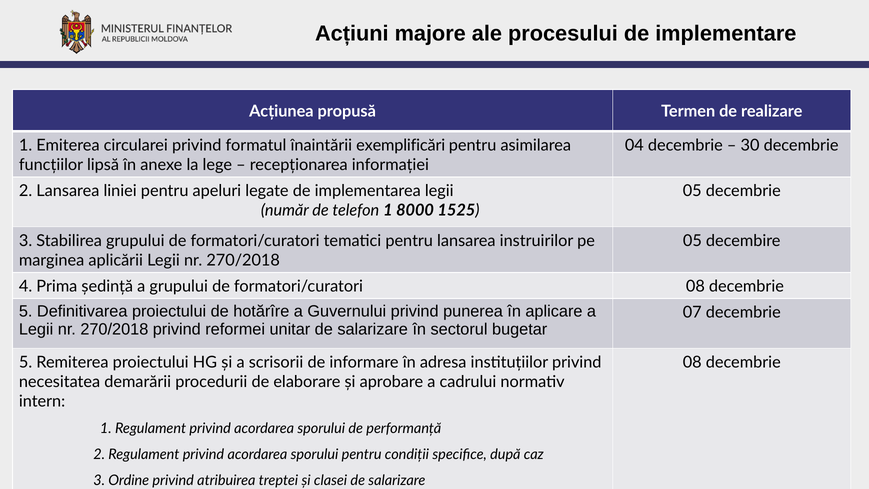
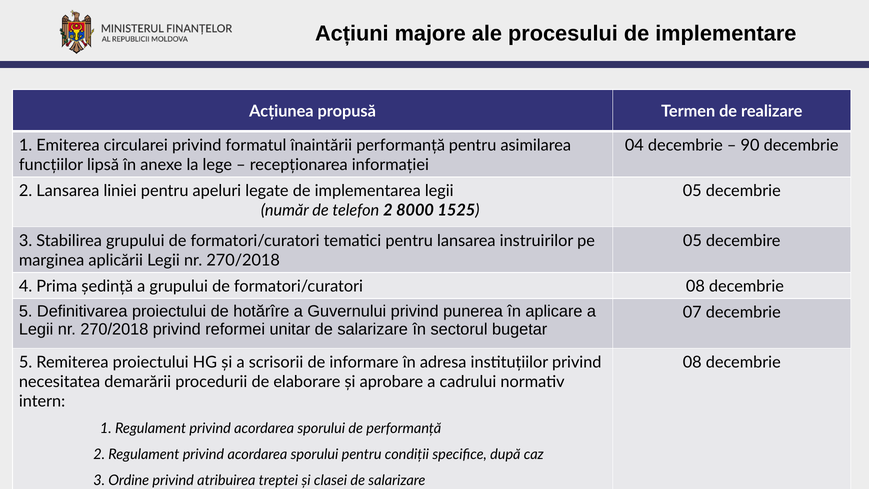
înaintării exemplificări: exemplificări -> performanță (401, 145)
30: 30 -> 90 (750, 145)
telefon 1: 1 -> 2 (388, 210)
